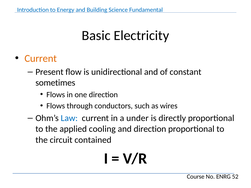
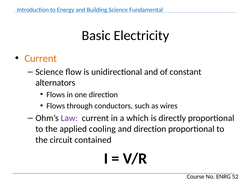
Present: Present -> Science (49, 72)
sometimes: sometimes -> alternators (55, 83)
Law colour: blue -> purple (69, 118)
under: under -> which (137, 118)
